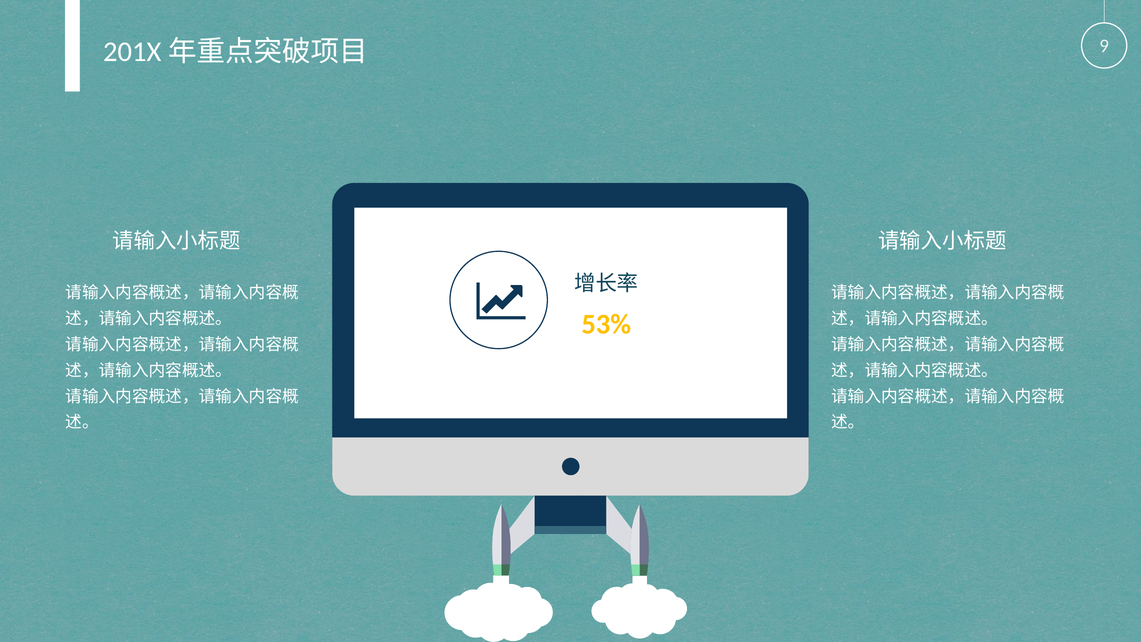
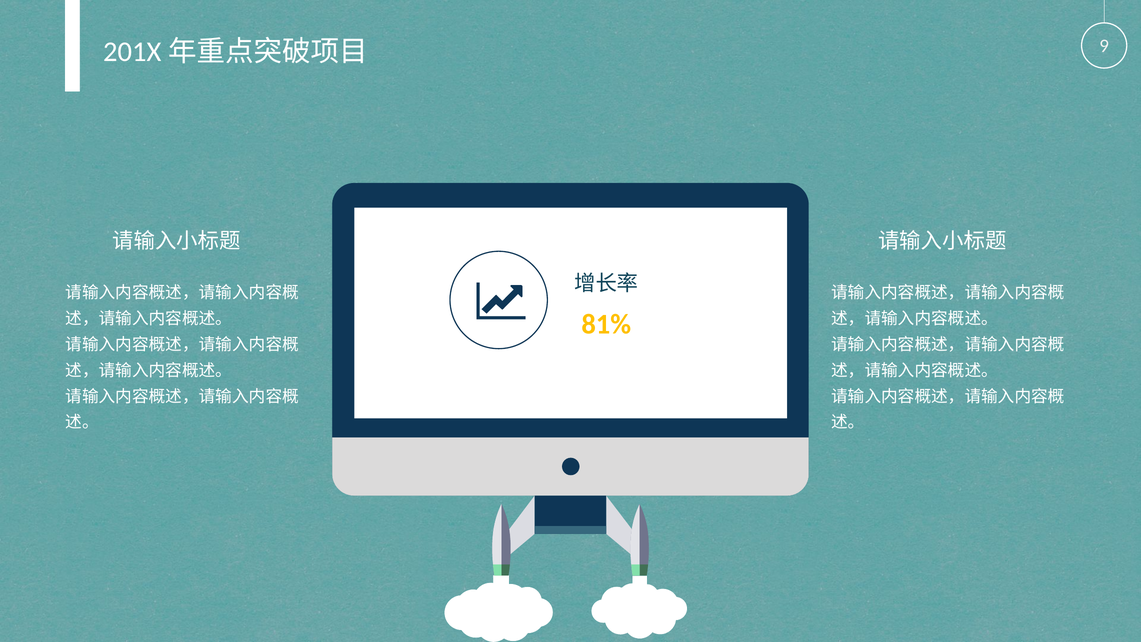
53%: 53% -> 81% (606, 324)
